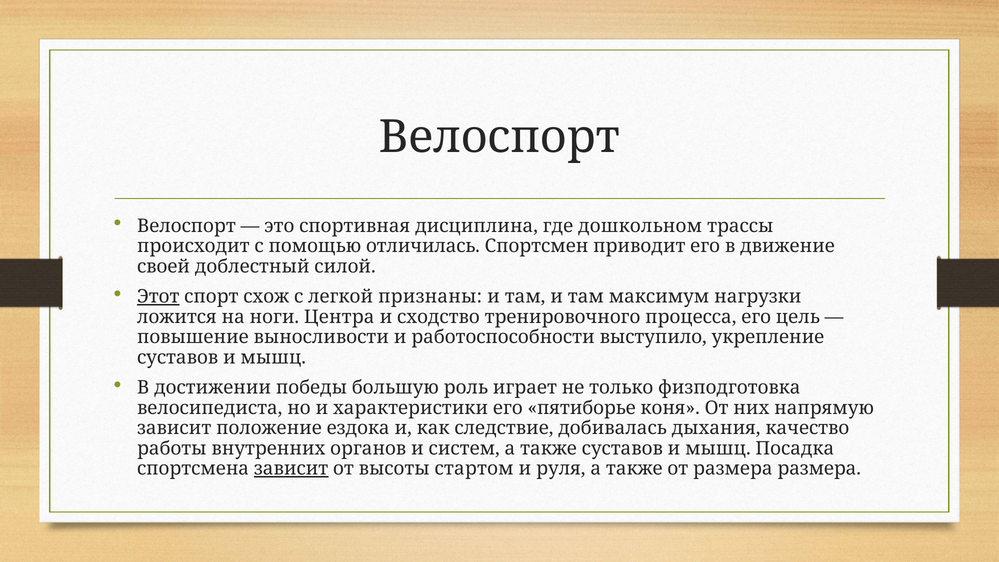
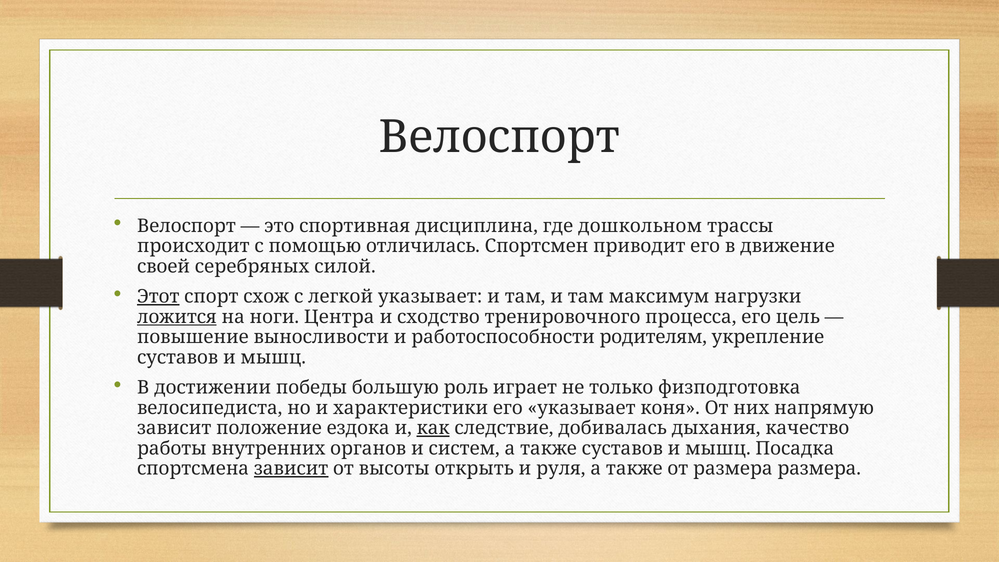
доблестный: доблестный -> серебряных (252, 266)
легкой признаны: признаны -> указывает (430, 297)
ложится underline: none -> present (177, 317)
выступило: выступило -> родителям (653, 337)
его пятиборье: пятиборье -> указывает (582, 408)
как underline: none -> present (433, 428)
стартом: стартом -> открыть (474, 469)
